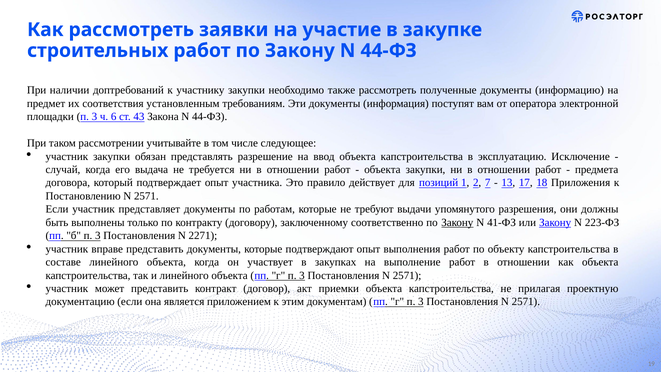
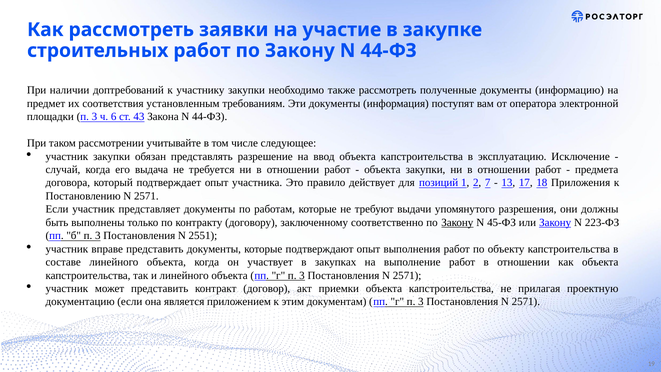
41-ФЗ: 41-ФЗ -> 45-ФЗ (502, 222)
2271: 2271 -> 2551 (203, 236)
